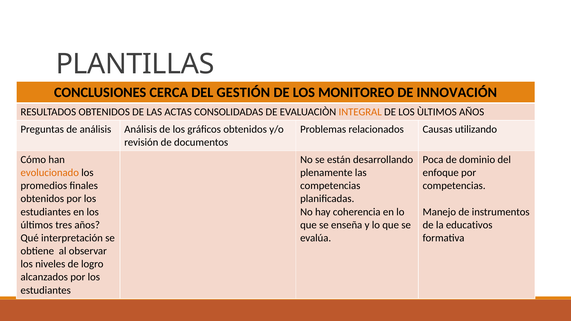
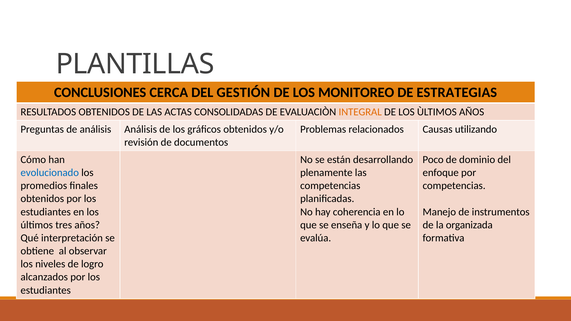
INNOVACIÓN: INNOVACIÓN -> ESTRATEGIAS (457, 92)
Poca: Poca -> Poco (433, 160)
evolucionado colour: orange -> blue (50, 173)
educativos: educativos -> organizada (469, 225)
